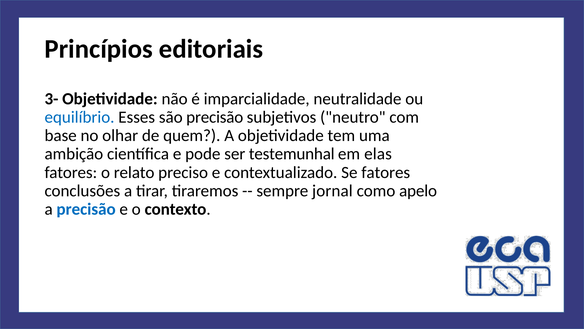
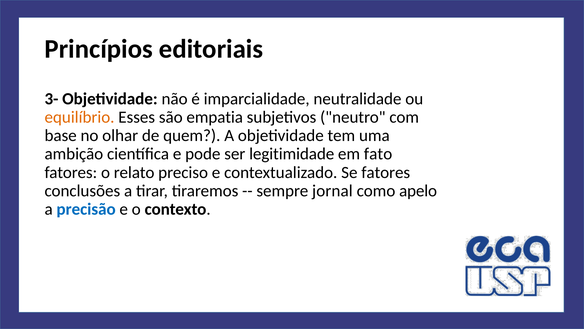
equilíbrio colour: blue -> orange (80, 117)
são precisão: precisão -> empatia (215, 117)
testemunhal: testemunhal -> legitimidade (292, 154)
elas: elas -> fato (378, 154)
